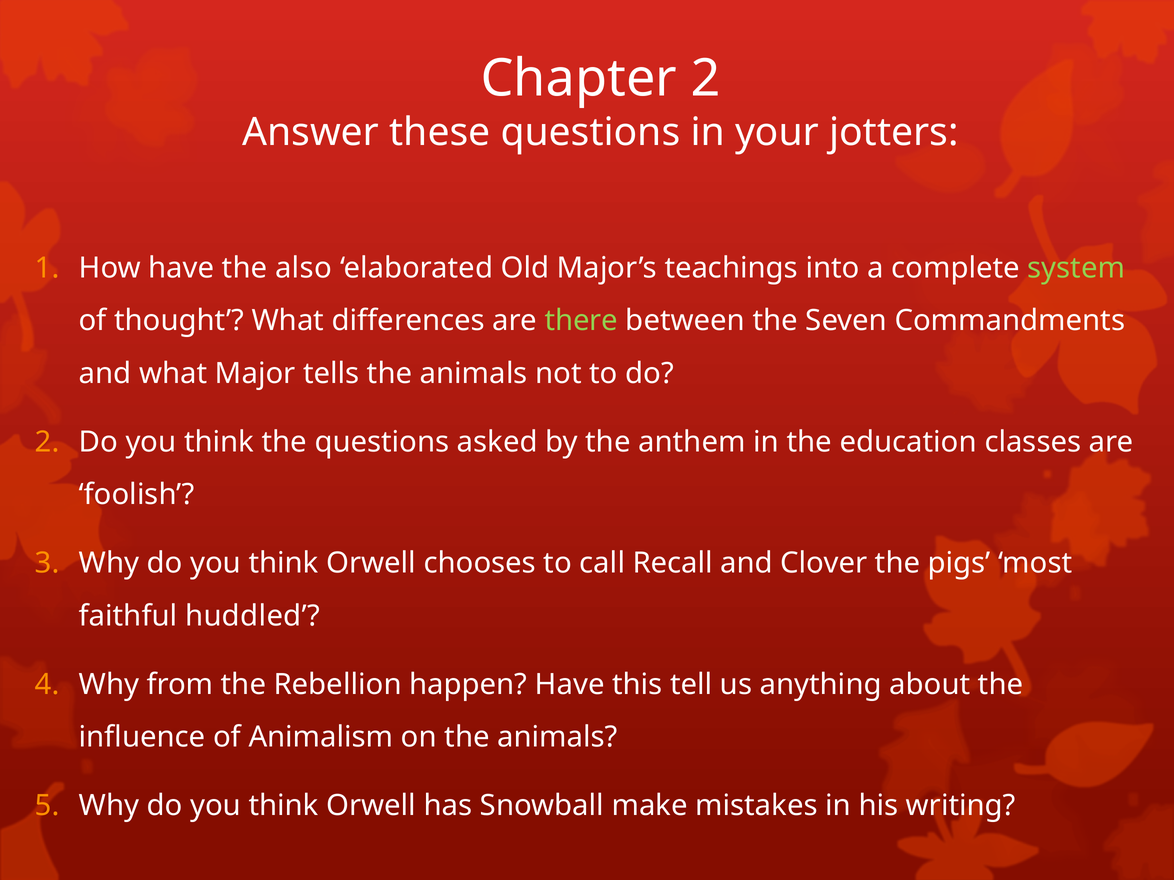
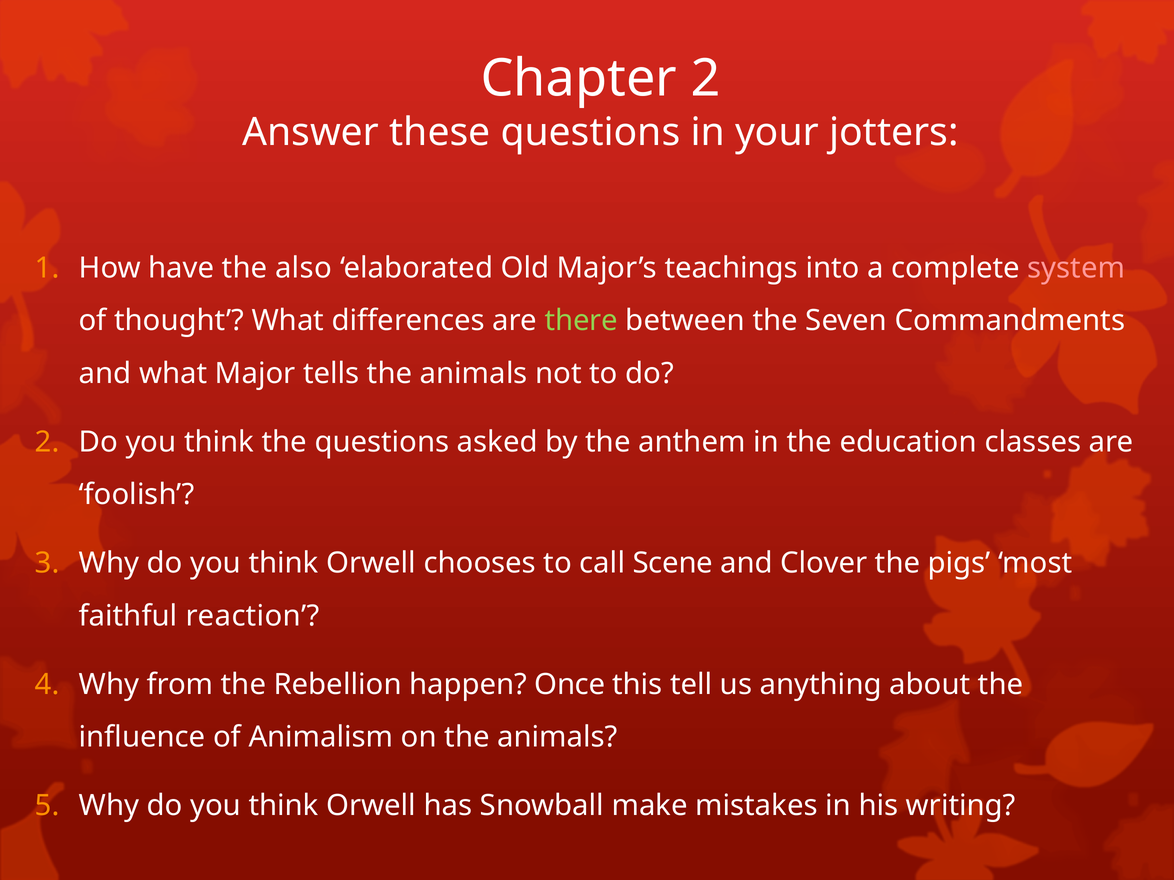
system colour: light green -> pink (1076, 268)
Recall: Recall -> Scene (673, 564)
huddled: huddled -> reaction (252, 616)
happen Have: Have -> Once (570, 685)
